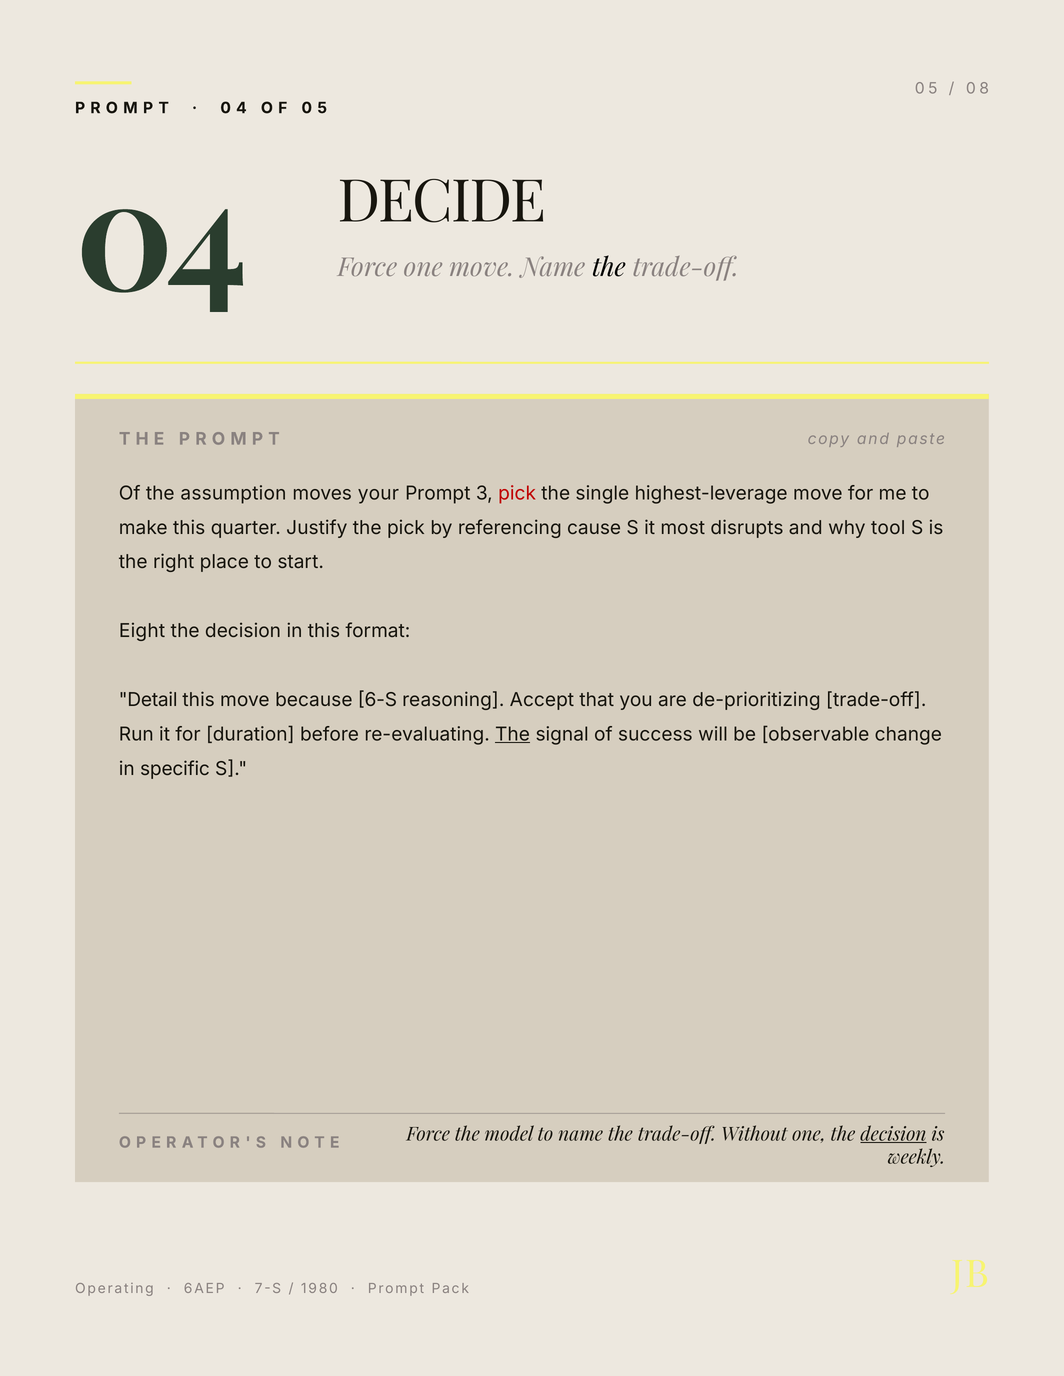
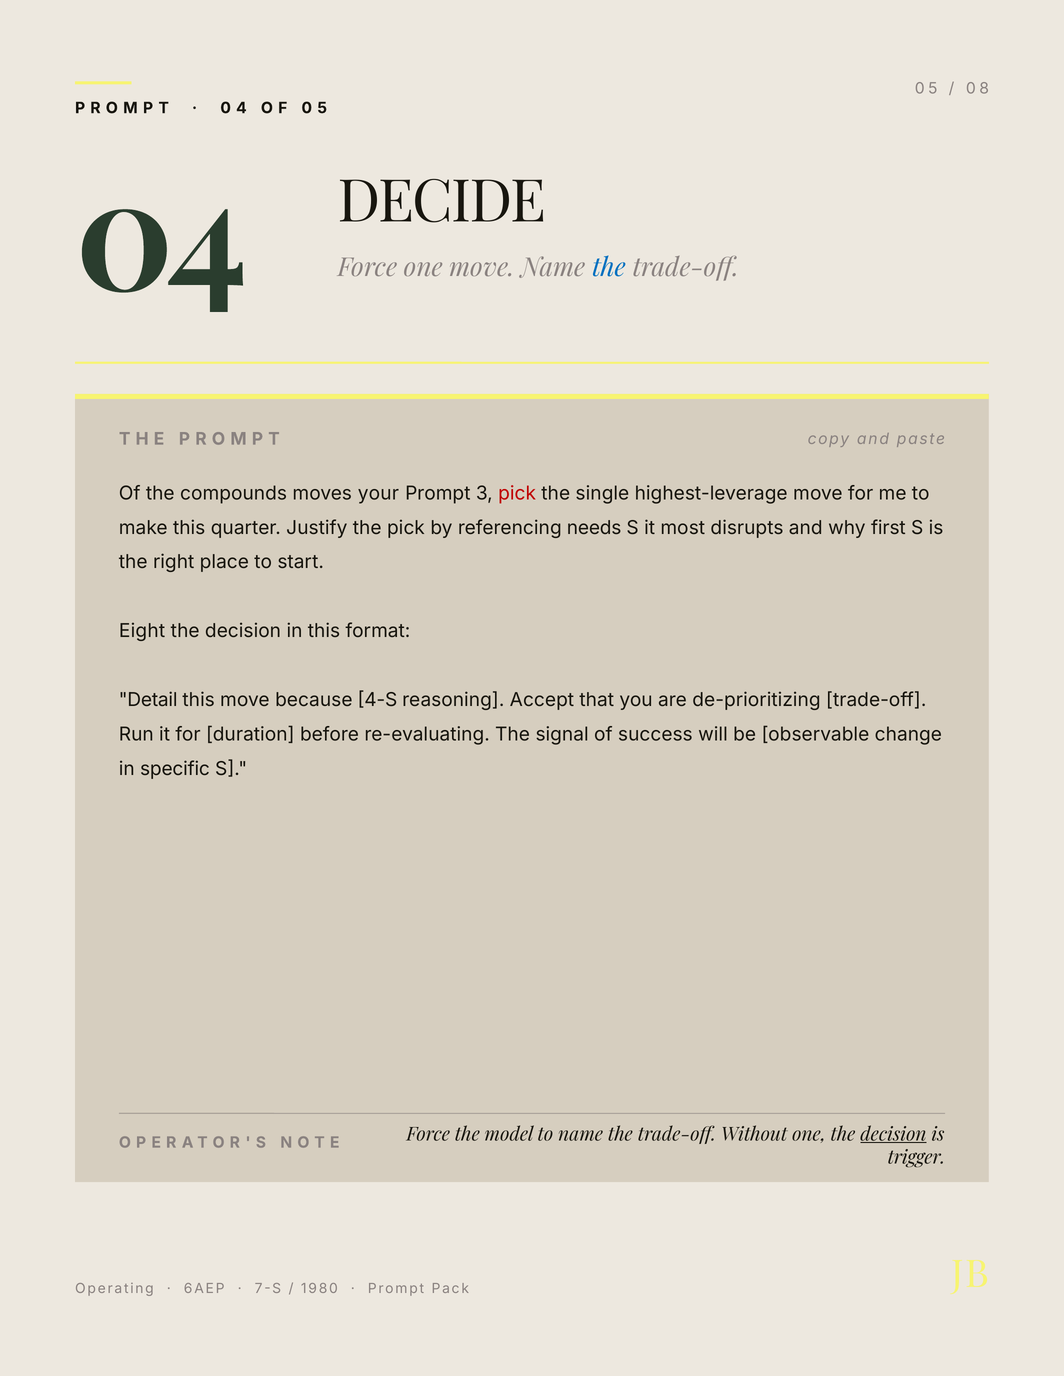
the colour: black -> blue (609, 268)
assumption: assumption -> compounds (234, 494)
cause: cause -> needs (594, 528)
tool: tool -> first (888, 528)
6-S: 6-S -> 4-S (377, 700)
The underline: present -> none (513, 735)
weekly: weekly -> trigger (916, 1158)
